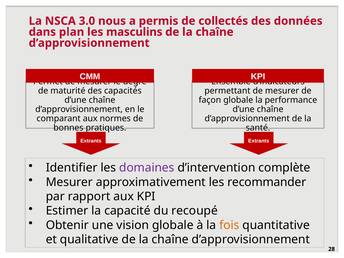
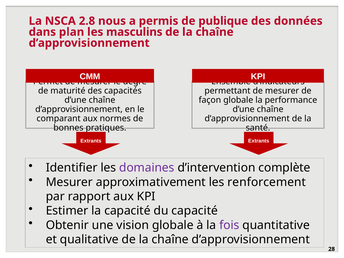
3.0: 3.0 -> 2.8 (87, 21)
collectés: collectés -> publique (223, 21)
recommander: recommander -> renforcement (267, 182)
du recoupé: recoupé -> capacité (195, 211)
fois colour: orange -> purple (229, 225)
